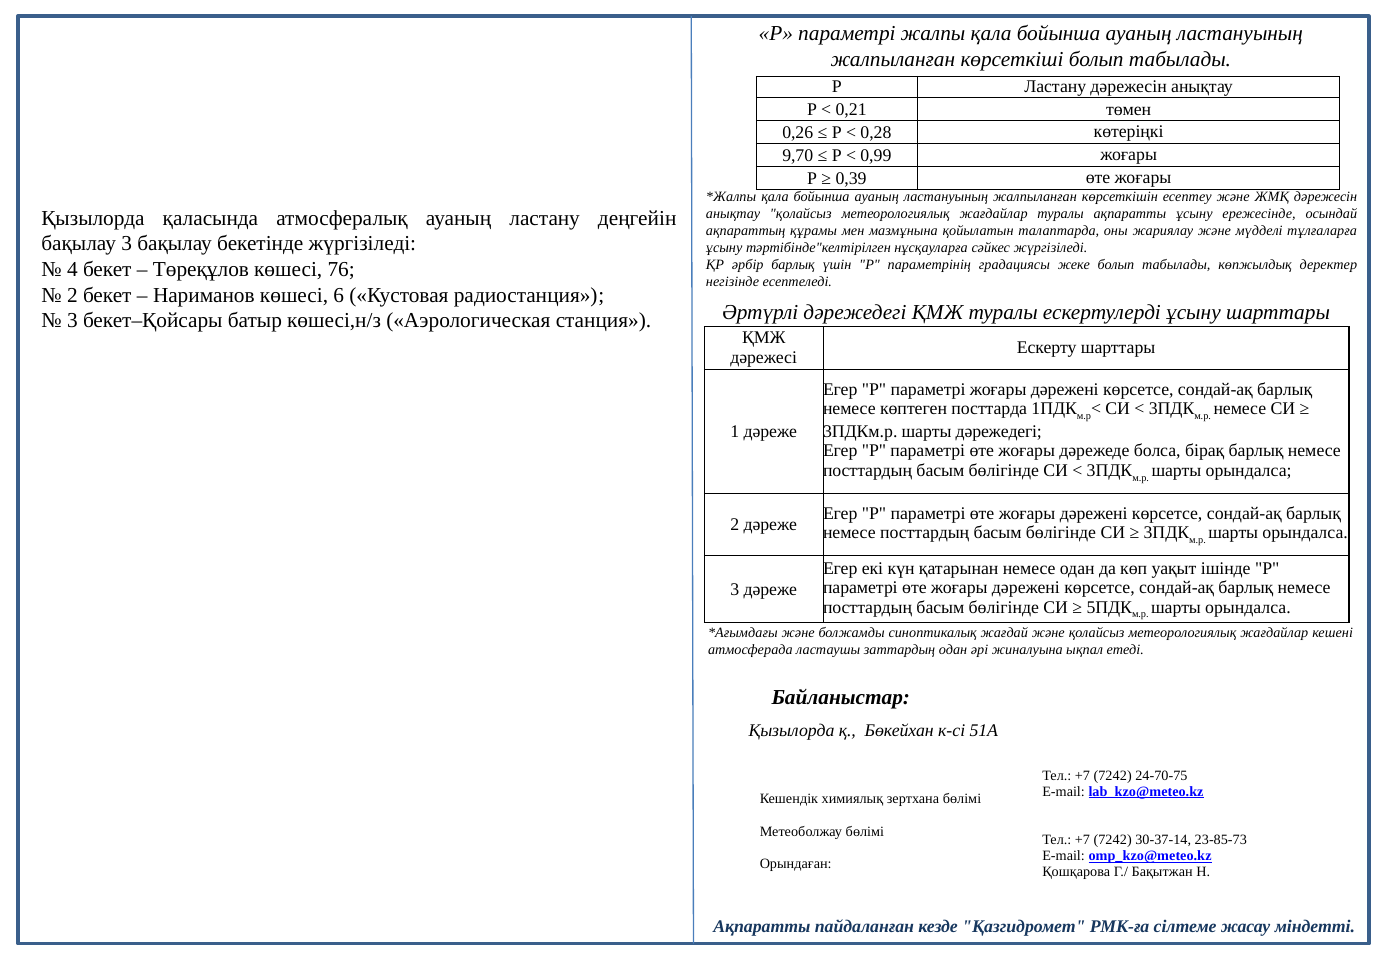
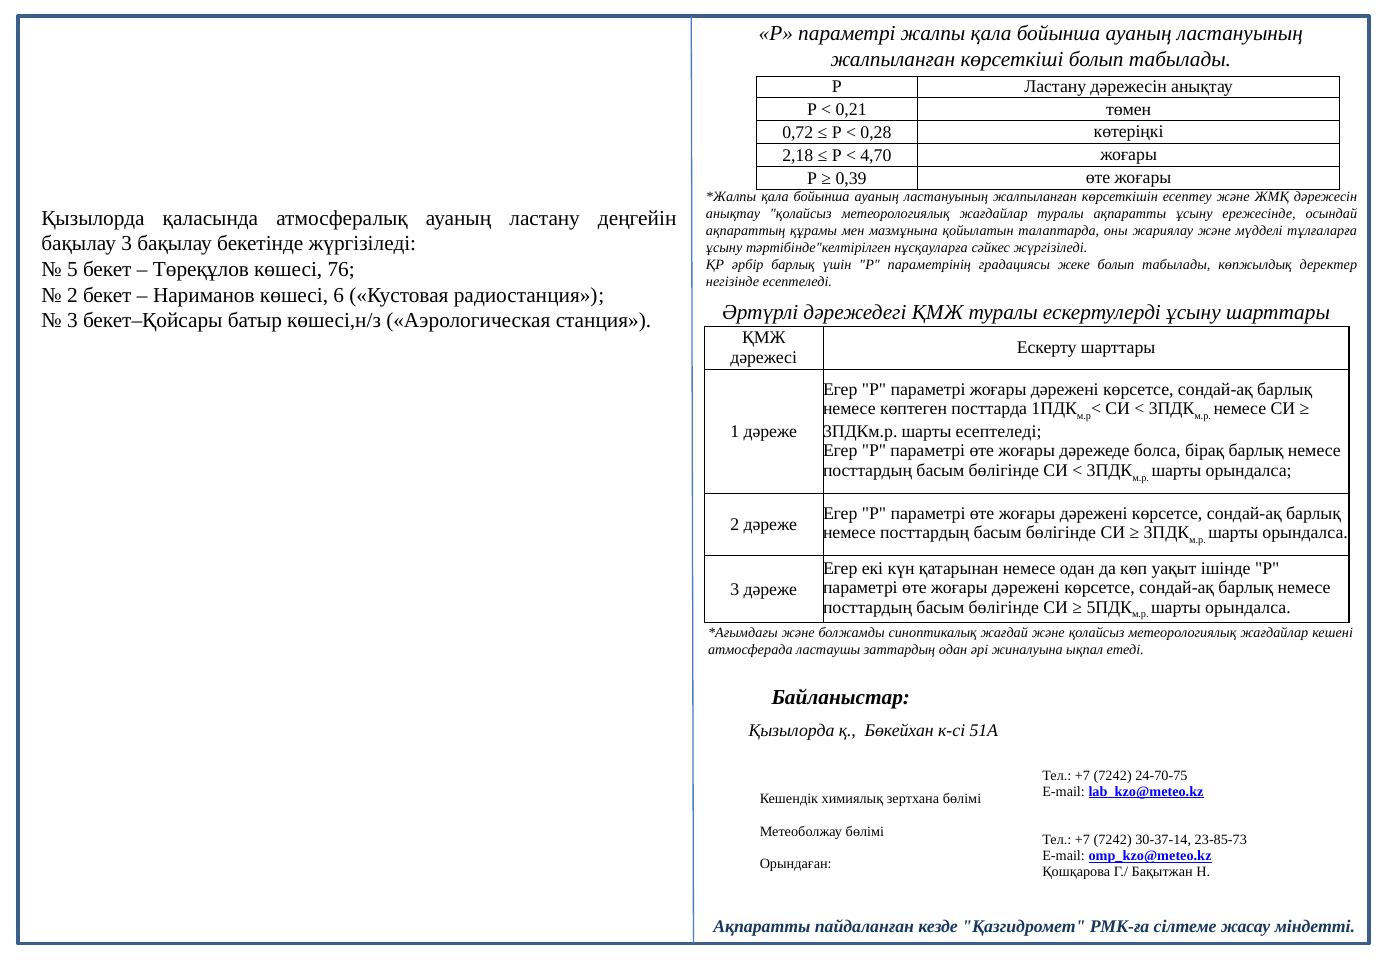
0,26: 0,26 -> 0,72 (798, 133)
9,70: 9,70 -> 2,18 (798, 156)
0,99: 0,99 -> 4,70 (876, 156)
4: 4 -> 5 (72, 270)
шарты дәрежедегі: дәрежедегі -> есептеледі (999, 432)
